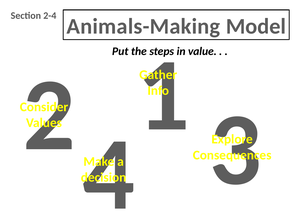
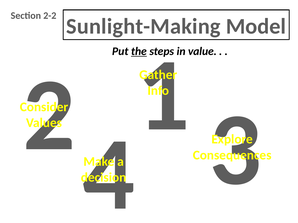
2-4: 2-4 -> 2-2 (50, 16)
Animals-Making: Animals-Making -> Sunlight-Making (143, 26)
the underline: none -> present (139, 51)
